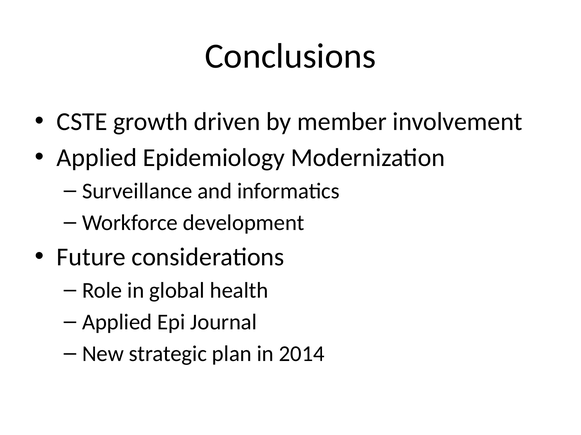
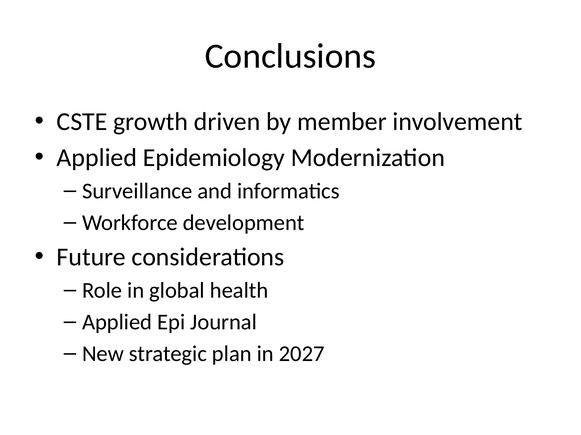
2014: 2014 -> 2027 (302, 354)
